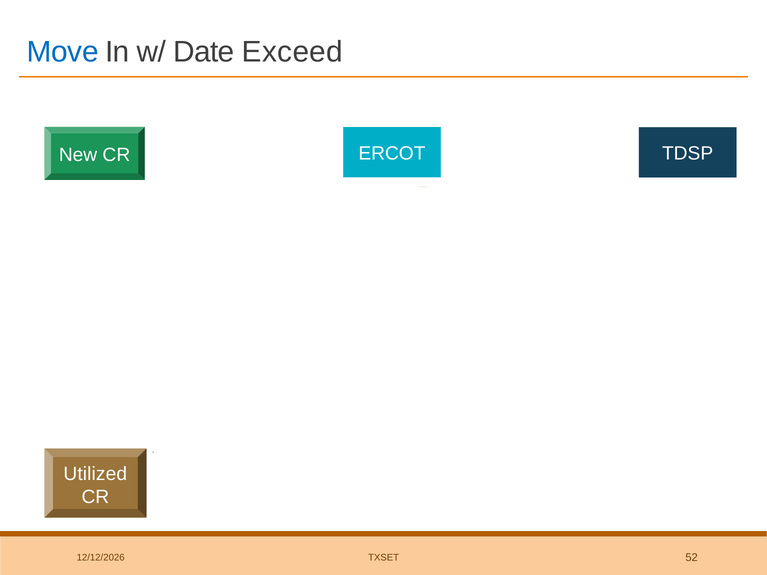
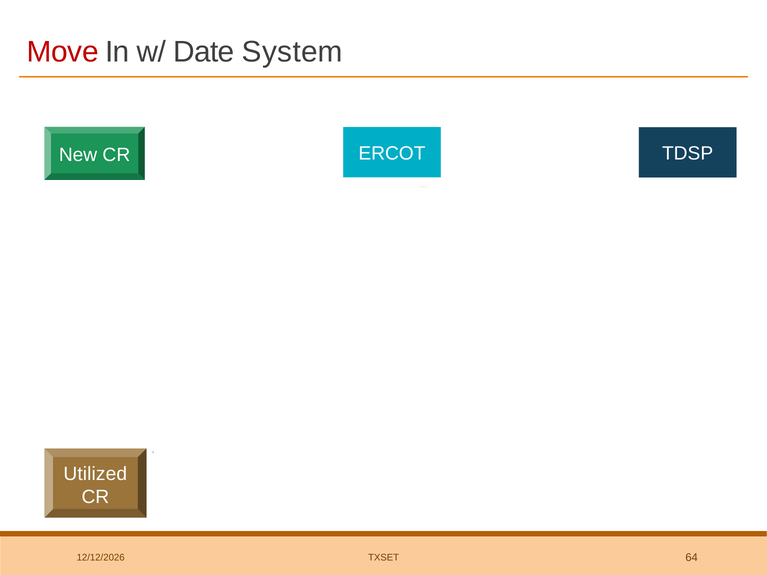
Move colour: blue -> red (63, 52)
Exceed: Exceed -> System (292, 52)
52: 52 -> 64 (692, 558)
